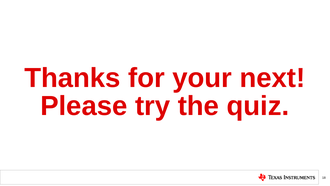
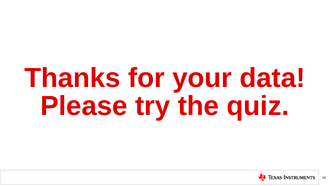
next: next -> data (272, 78)
